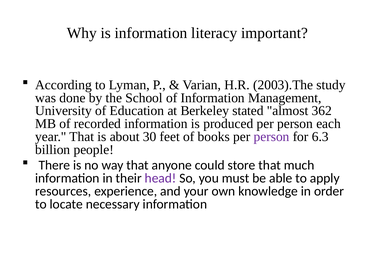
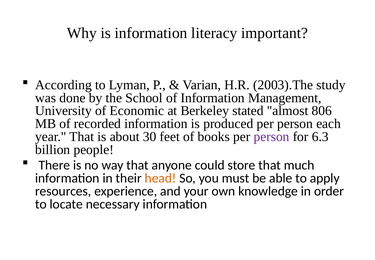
Education: Education -> Economic (137, 111)
362: 362 -> 806 (322, 111)
head colour: purple -> orange (161, 178)
